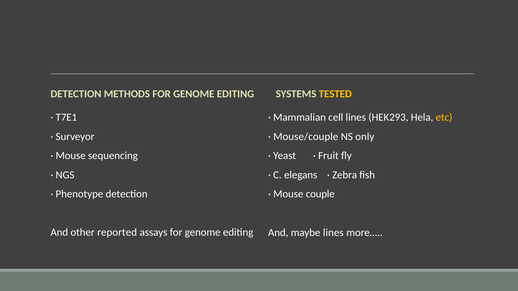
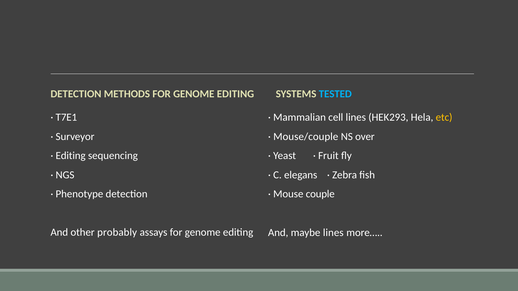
TESTED colour: yellow -> light blue (335, 94)
only: only -> over (365, 137)
Mouse: Mouse -> Editing (71, 156)
reported: reported -> probably (117, 233)
